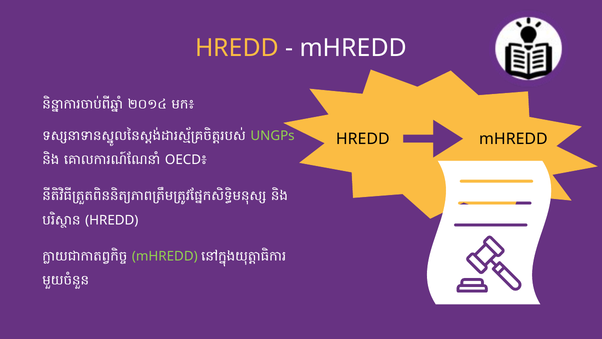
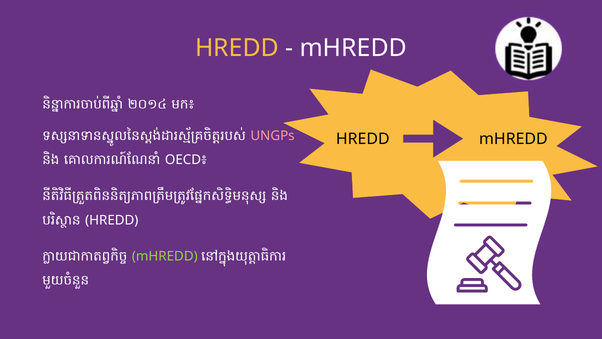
UNGPs colour: light green -> pink (273, 136)
